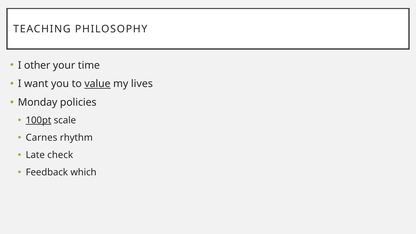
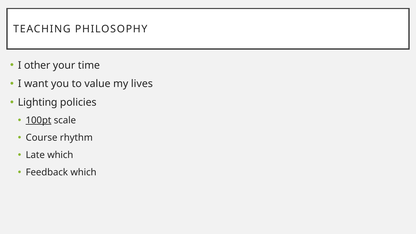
value underline: present -> none (97, 84)
Monday: Monday -> Lighting (38, 102)
Carnes: Carnes -> Course (42, 138)
Late check: check -> which (60, 155)
